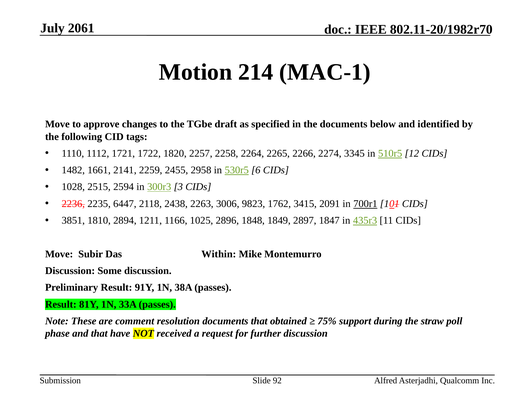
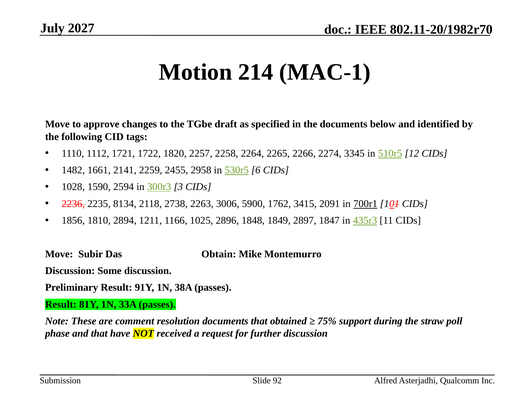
2061: 2061 -> 2027 (81, 28)
2515: 2515 -> 1590 (99, 187)
6447: 6447 -> 8134 (125, 204)
2438: 2438 -> 2738 (176, 204)
9823: 9823 -> 5900 (253, 204)
3851: 3851 -> 1856 (73, 221)
Within: Within -> Obtain (219, 254)
